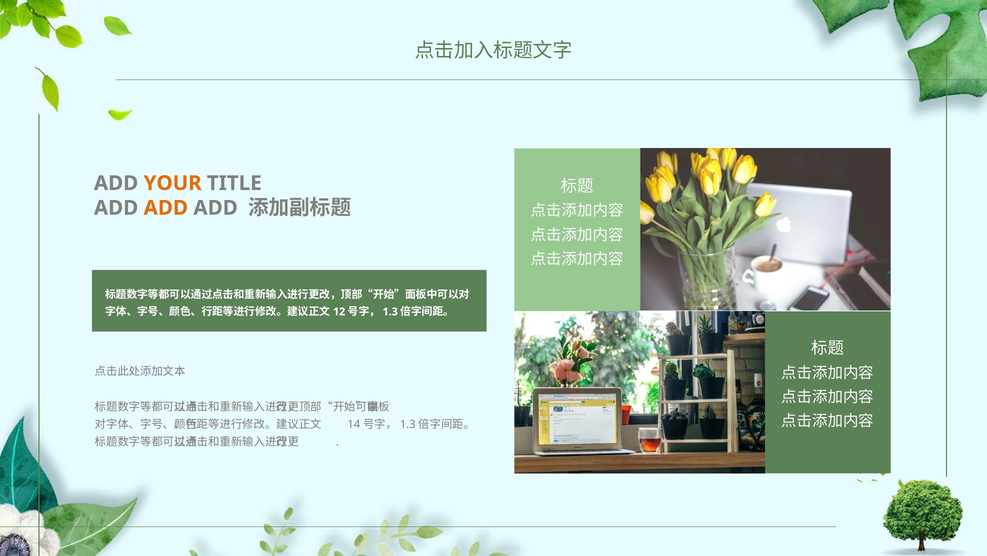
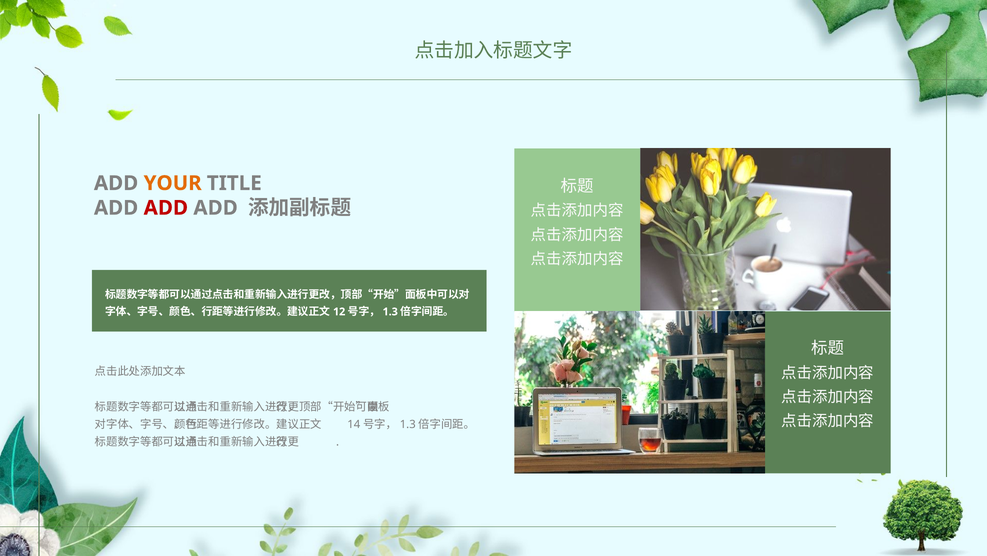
ADD colour: orange -> red (166, 208)
